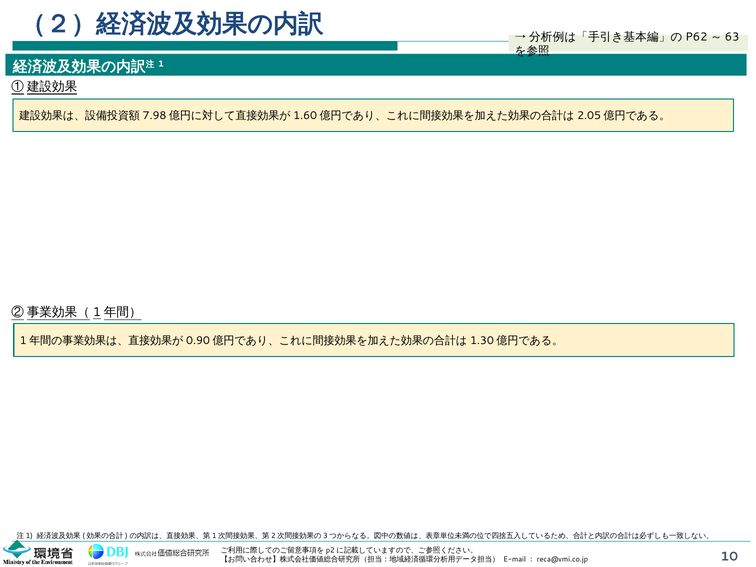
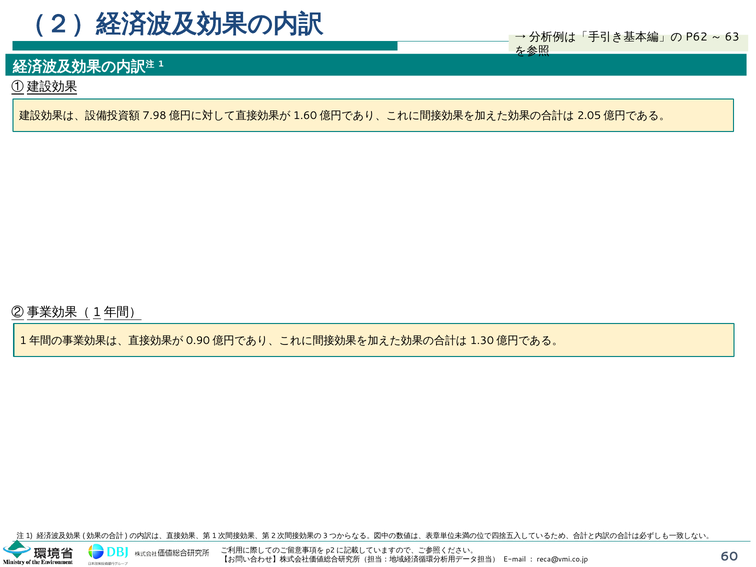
10: 10 -> 60 (729, 556)
